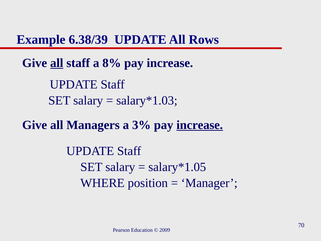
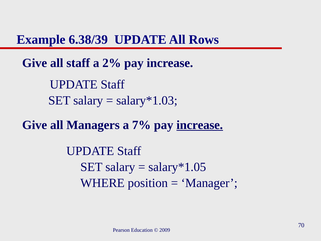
all underline: present -> none (57, 63)
8%: 8% -> 2% (112, 63)
3%: 3% -> 7% (141, 125)
